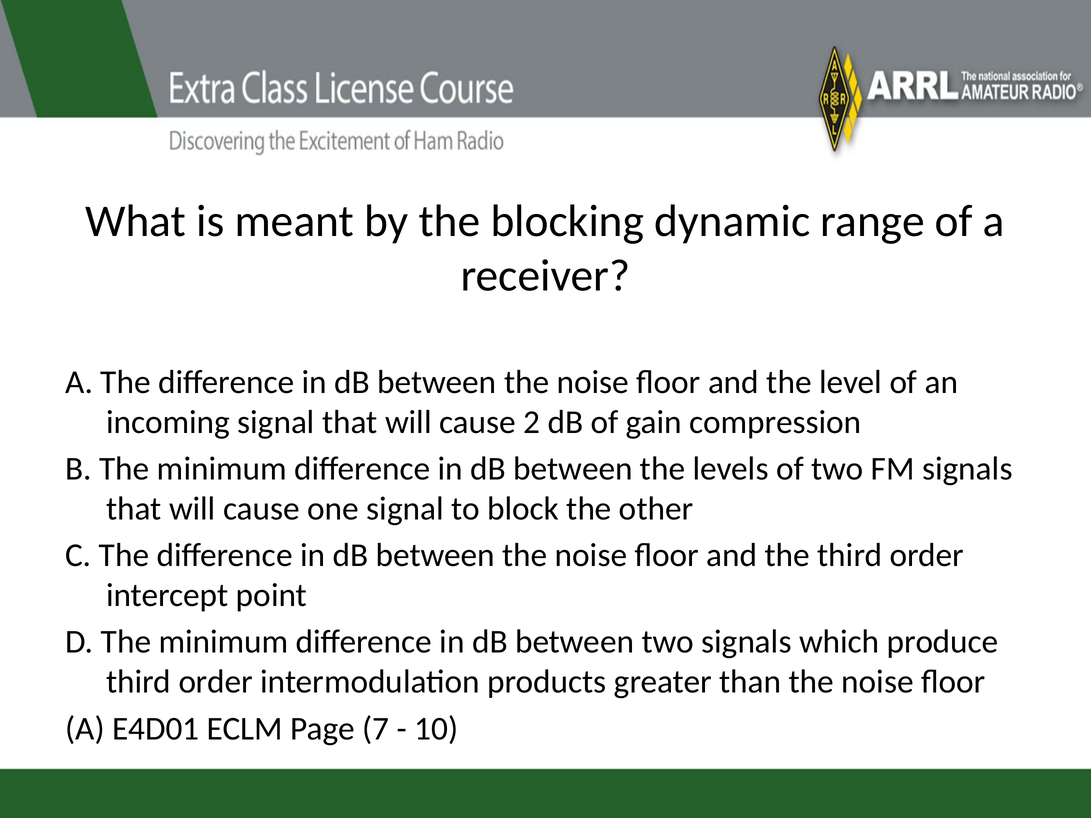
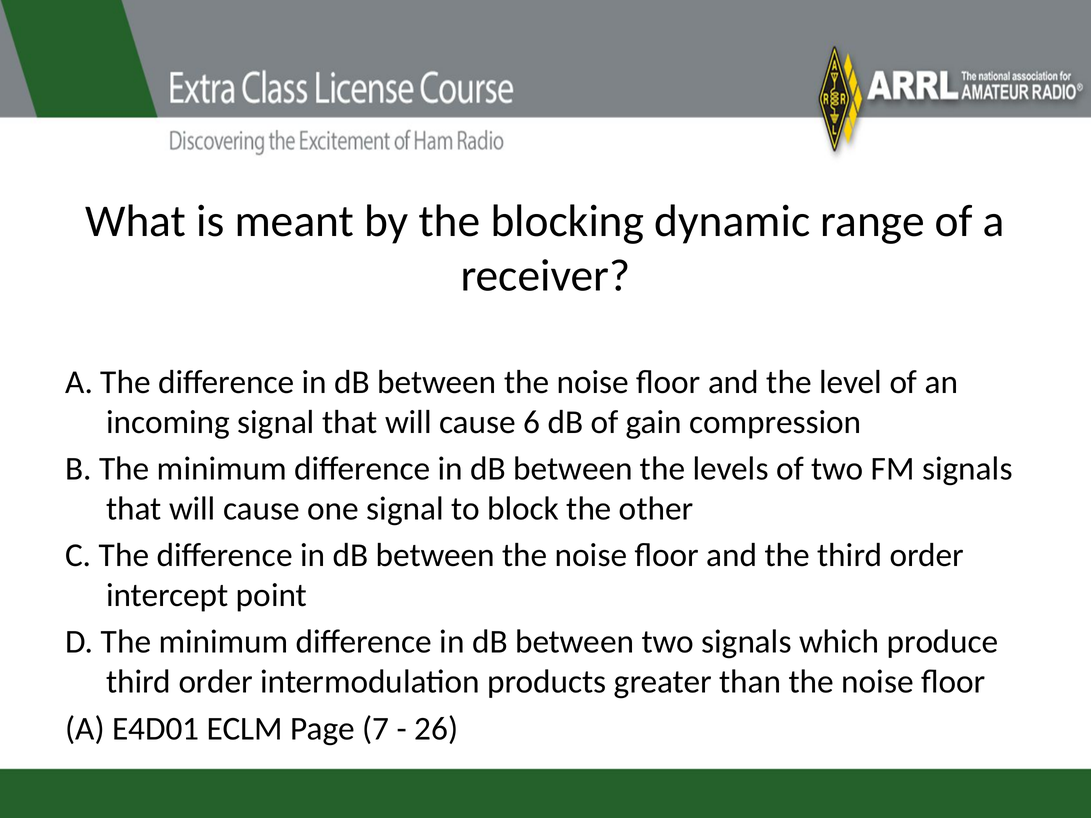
2: 2 -> 6 (532, 422)
10: 10 -> 26 (436, 729)
